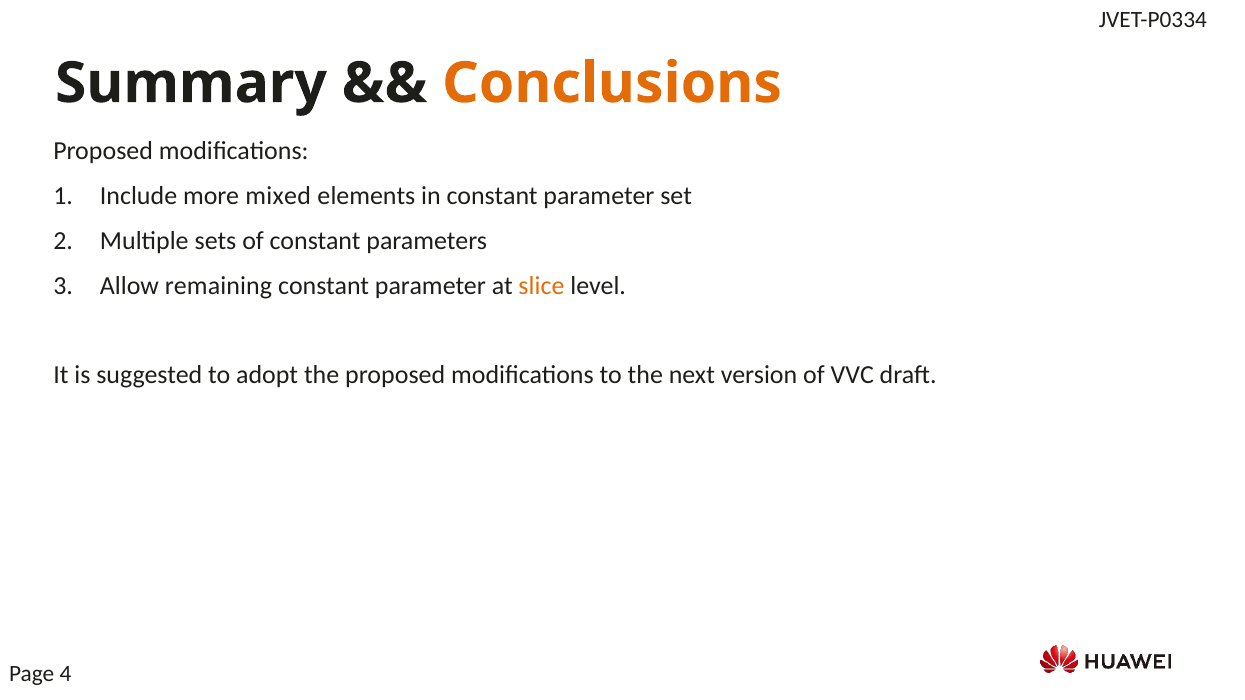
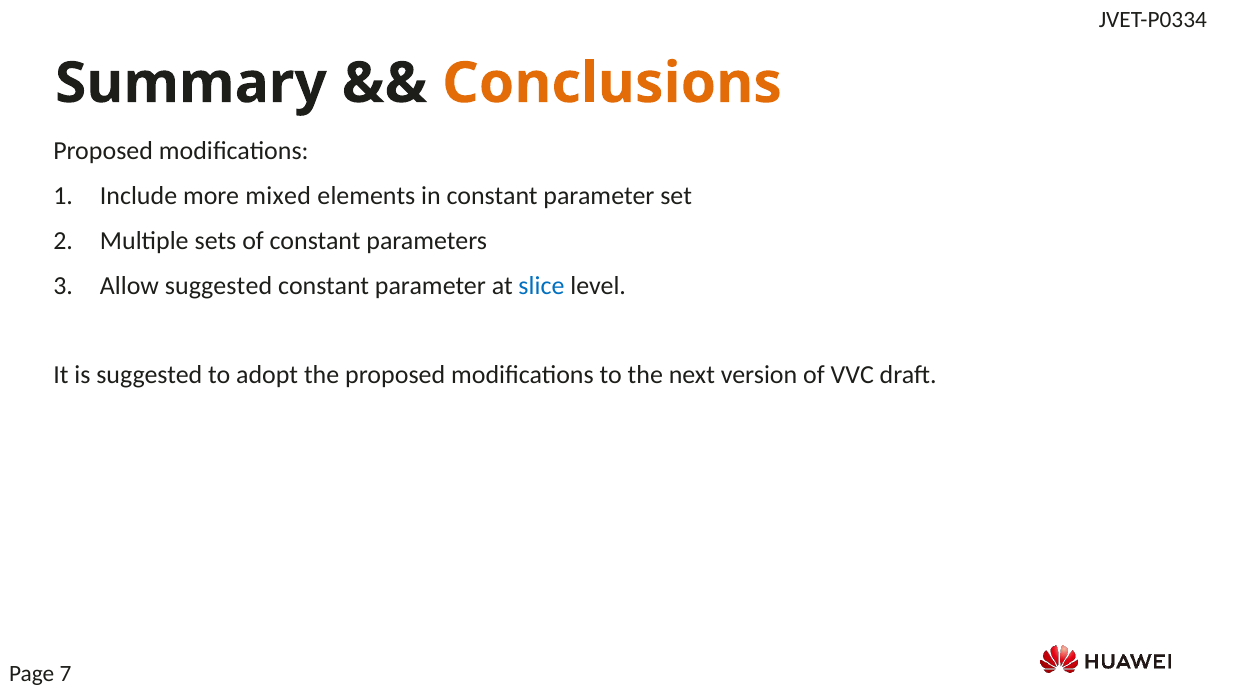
Allow remaining: remaining -> suggested (218, 286)
slice colour: orange -> blue (541, 286)
4: 4 -> 7 (66, 674)
